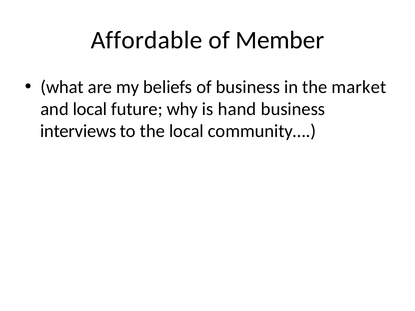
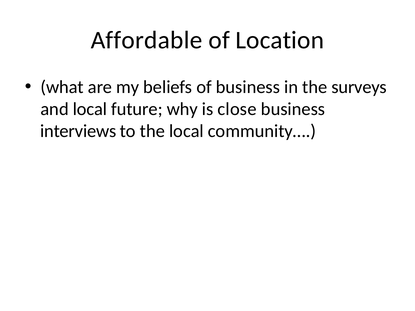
Member: Member -> Location (280, 40)
market: market -> surveys (359, 87)
hand: hand -> close (237, 109)
